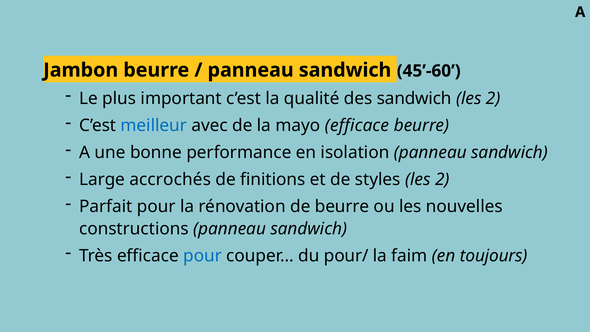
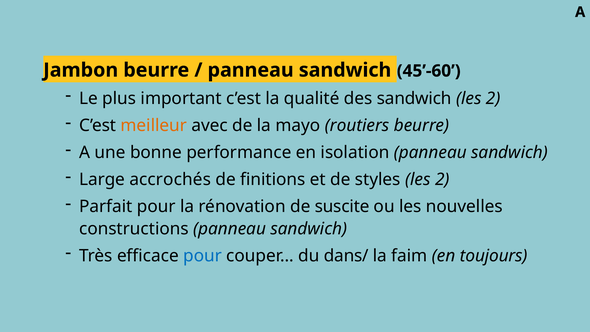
meilleur colour: blue -> orange (154, 125)
mayo efficace: efficace -> routiers (357, 125)
de beurre: beurre -> suscite (342, 206)
pour/: pour/ -> dans/ (346, 256)
